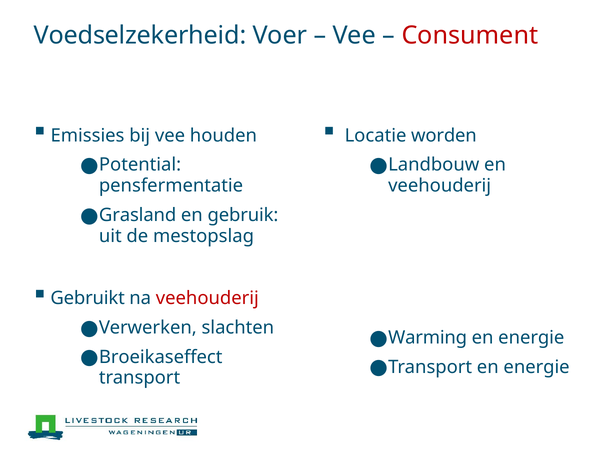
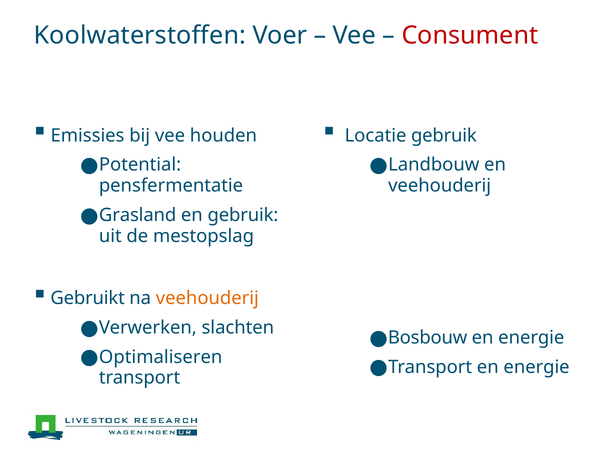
Voedselzekerheid: Voedselzekerheid -> Koolwaterstoffen (140, 35)
Locatie worden: worden -> gebruik (444, 136)
veehouderij colour: red -> orange (207, 299)
Warming: Warming -> Bosbouw (428, 338)
Broeikaseffect: Broeikaseffect -> Optimaliseren (161, 358)
